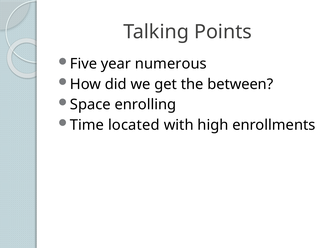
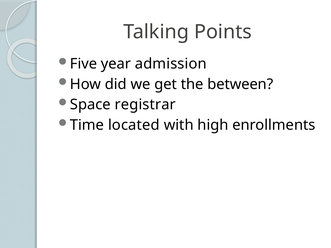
numerous: numerous -> admission (171, 64)
enrolling: enrolling -> registrar (145, 105)
